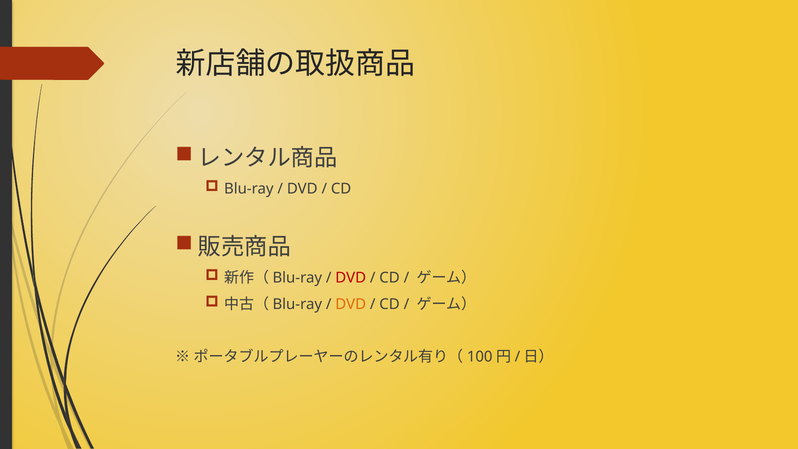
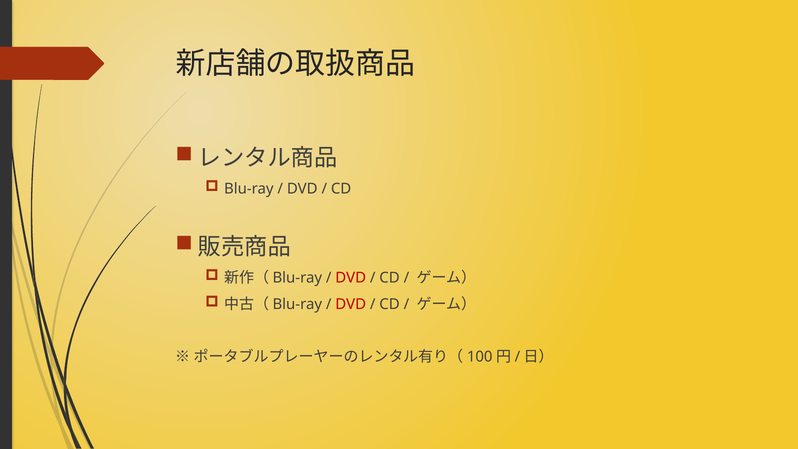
DVD colour: orange -> red (351, 304)
